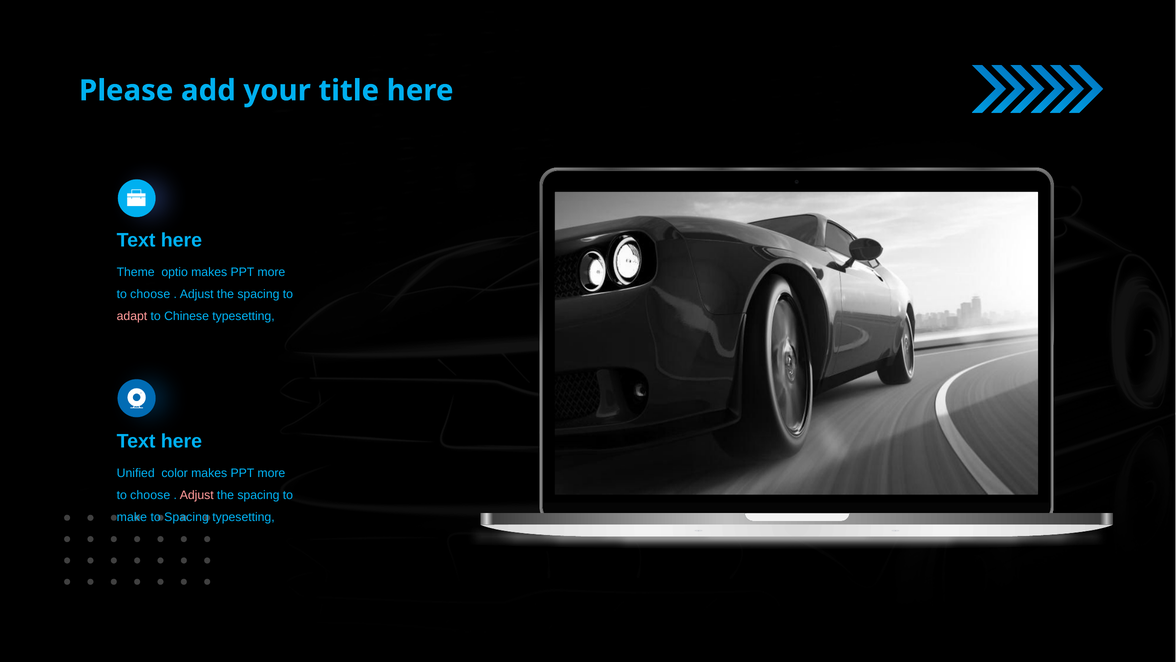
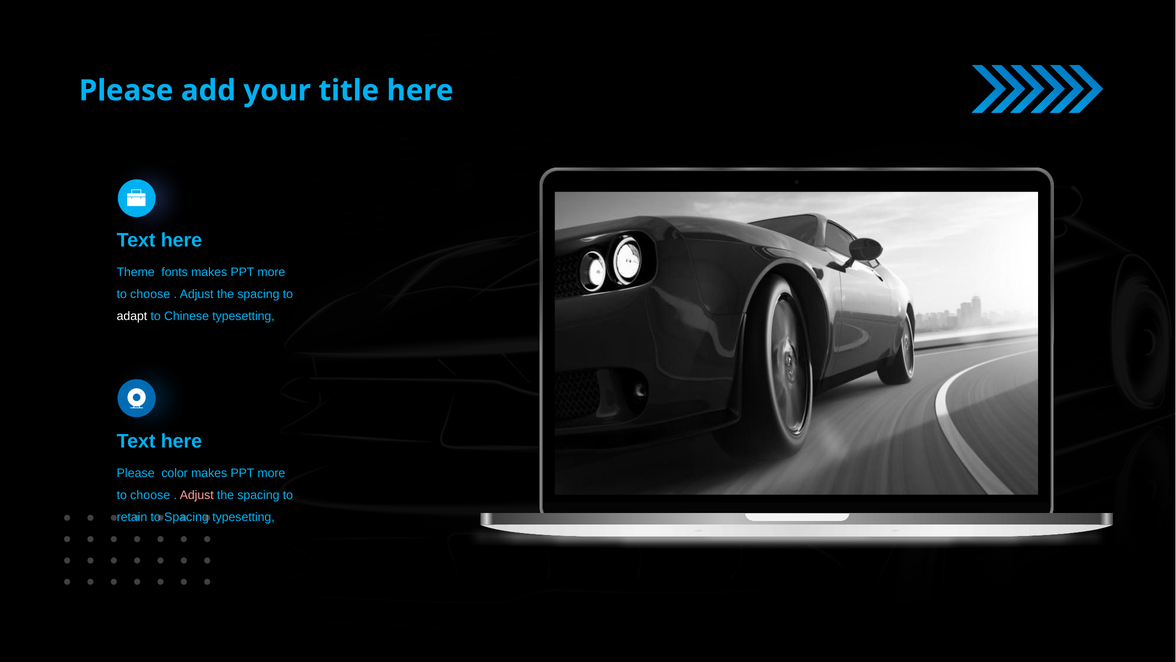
optio: optio -> fonts (175, 272)
adapt colour: pink -> white (132, 316)
Unified: Unified -> Please (136, 473)
make: make -> retain (132, 517)
